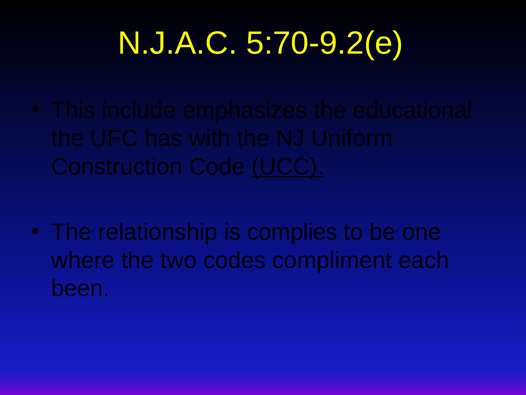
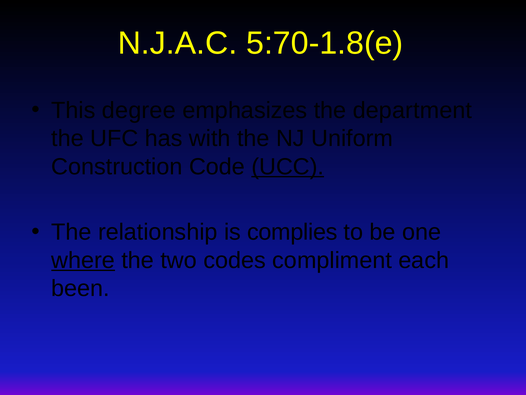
5:70-9.2(e: 5:70-9.2(e -> 5:70-1.8(e (325, 43)
include: include -> degree (139, 110)
educational: educational -> department (412, 110)
where underline: none -> present (83, 260)
